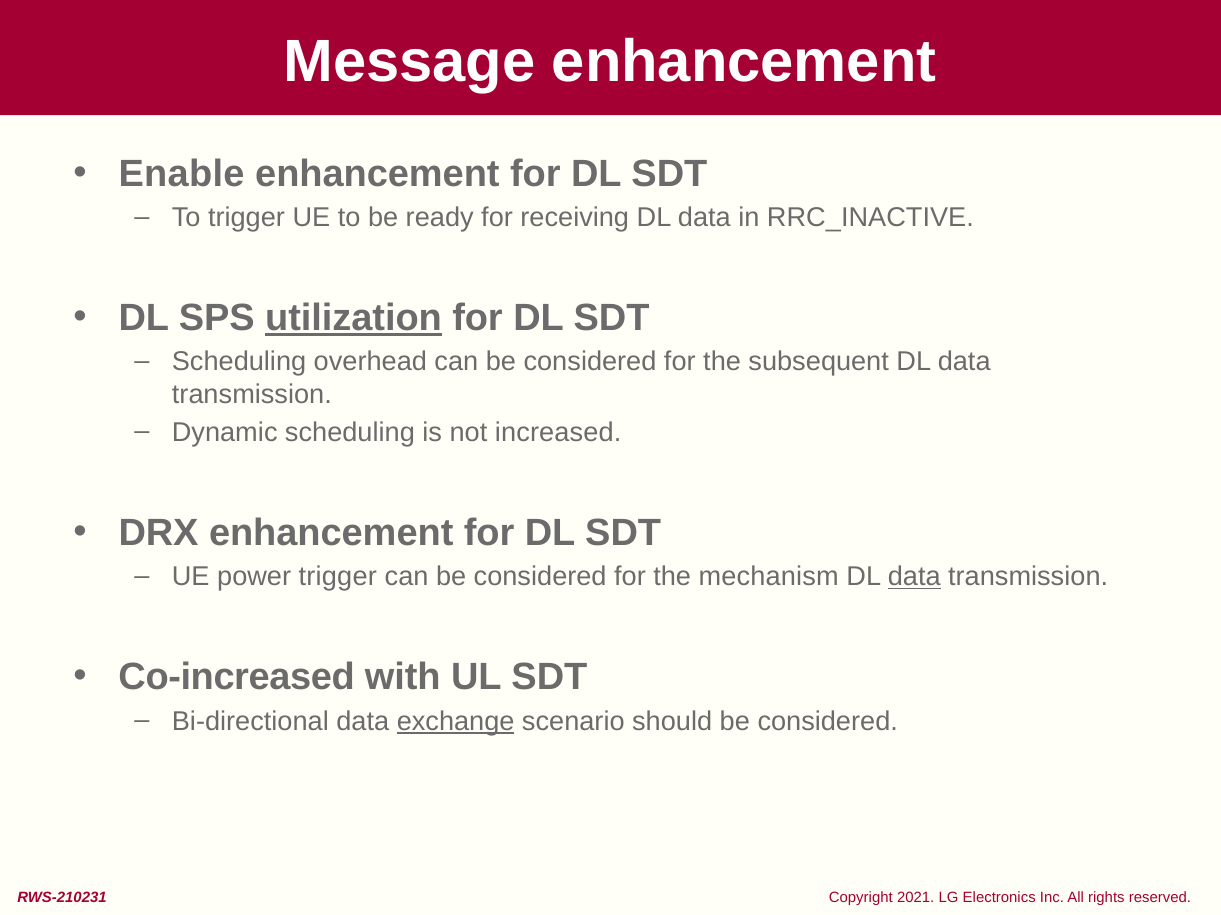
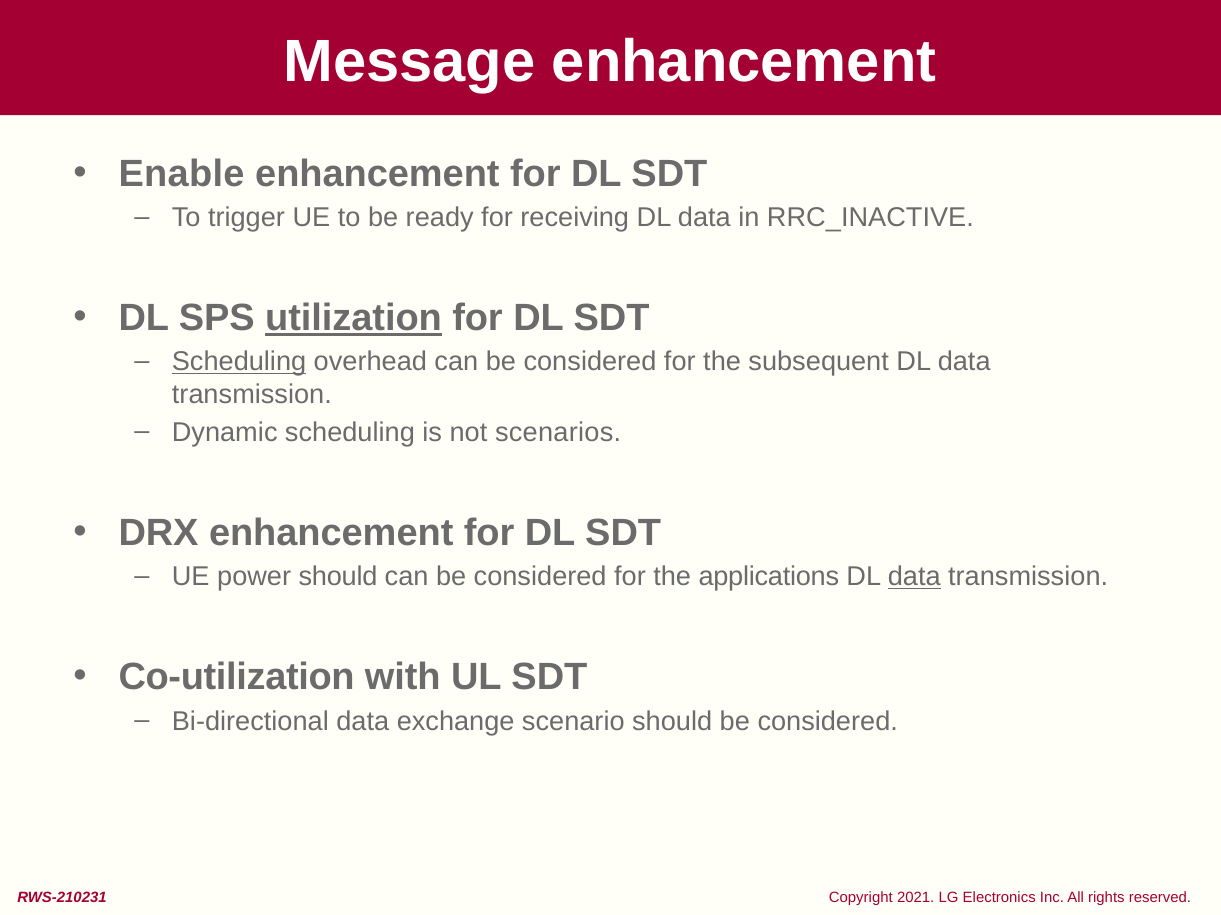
Scheduling underline: none -> present (239, 362)
increased: increased -> scenarios (558, 433)
power trigger: trigger -> should (338, 577)
mechanism: mechanism -> applications (769, 577)
Co-increased: Co-increased -> Co-utilization (237, 678)
exchange underline: present -> none (456, 722)
